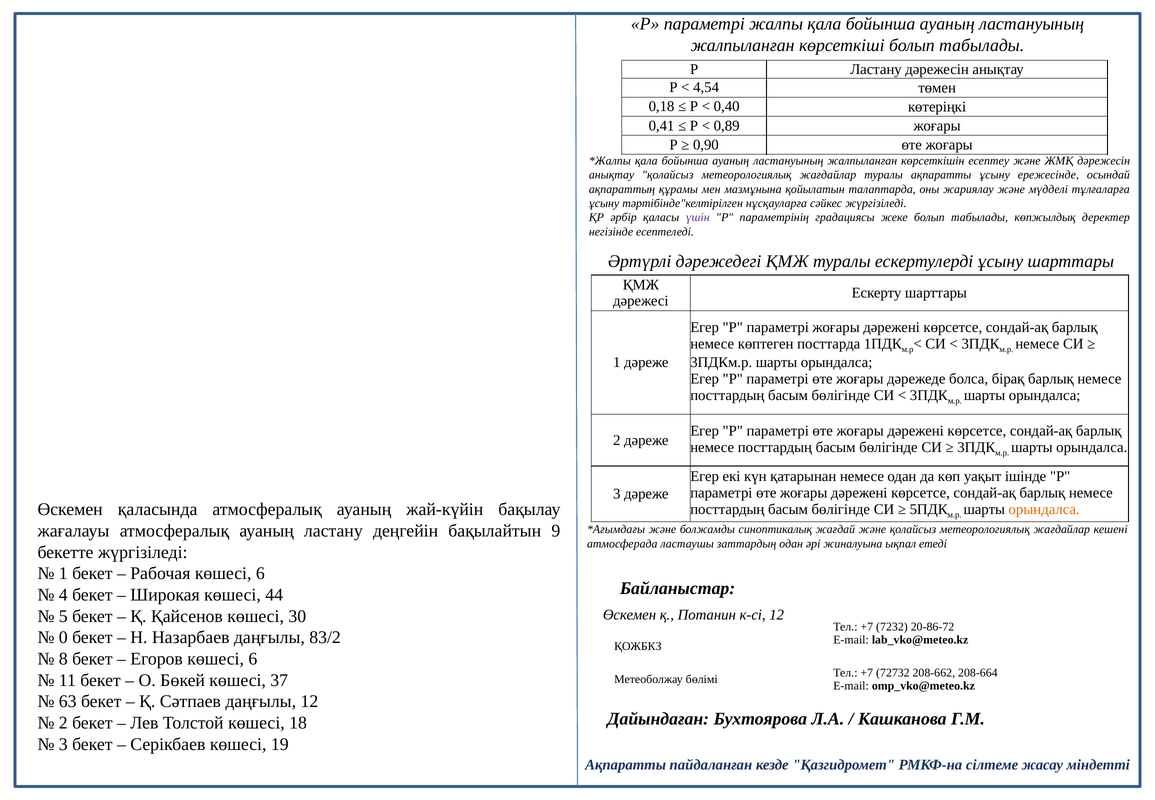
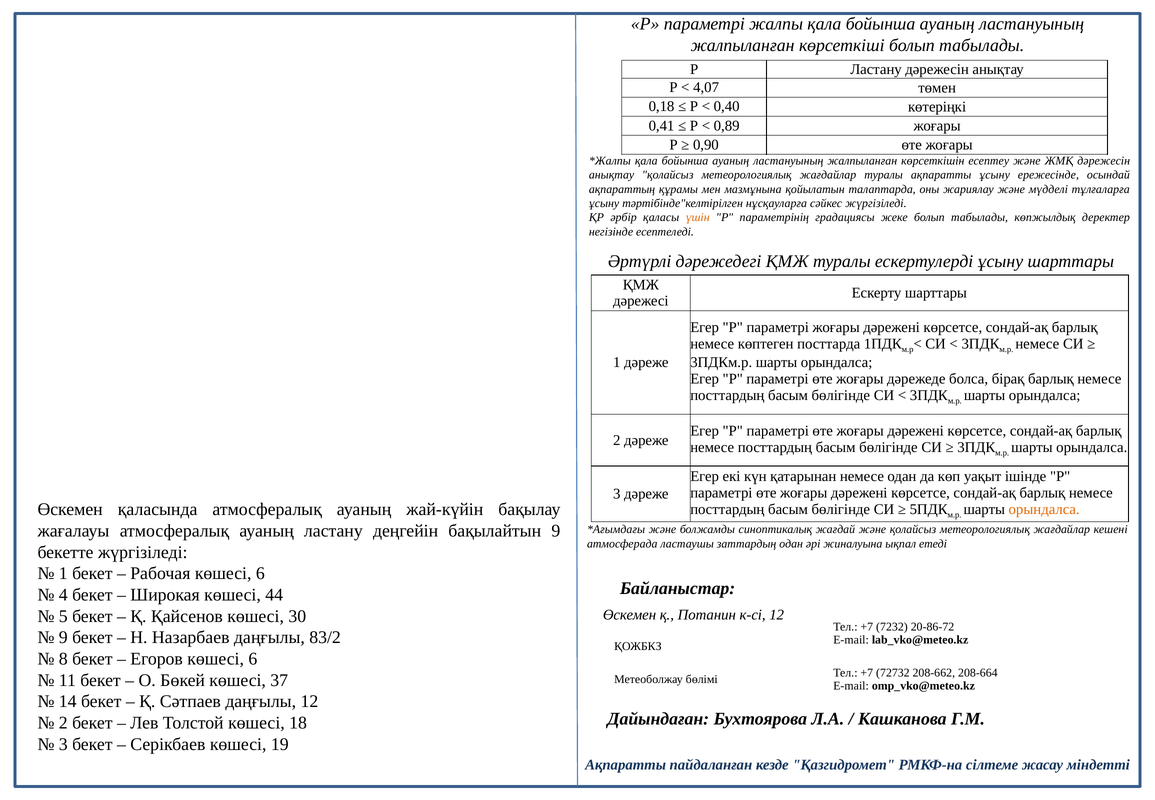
4,54: 4,54 -> 4,07 (706, 87)
үшін colour: purple -> orange (698, 217)
0: 0 -> 9 (63, 637)
63: 63 -> 14 (68, 701)
